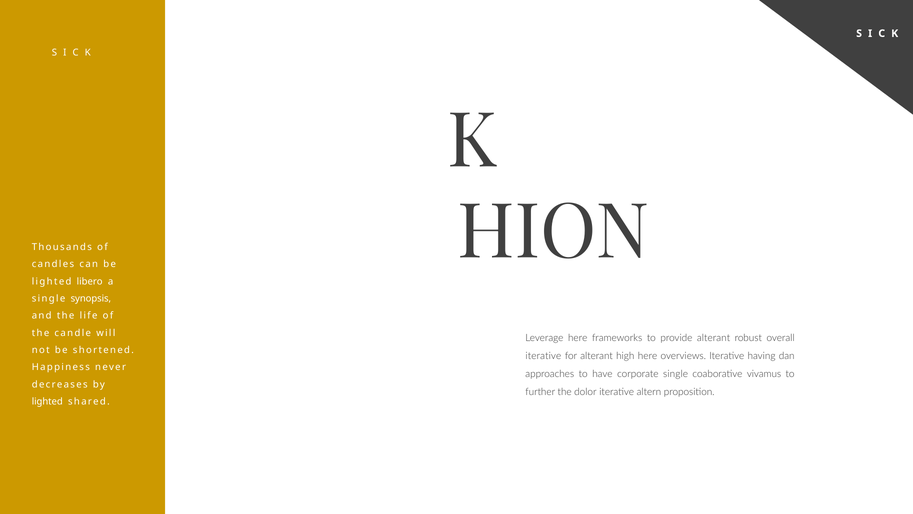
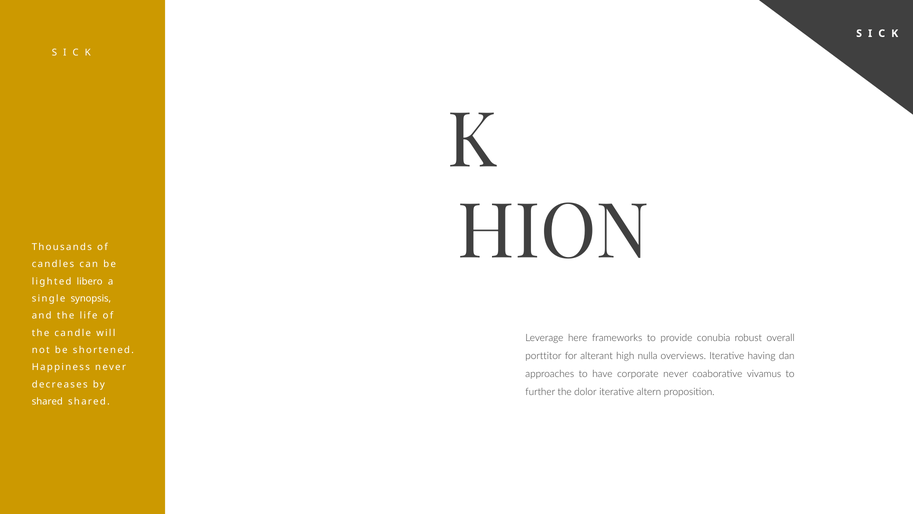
provide alterant: alterant -> conubia (714, 338)
iterative: iterative -> porttitor (543, 356)
high here: here -> nulla (648, 356)
corporate single: single -> never (676, 374)
lighted: lighted -> shared (47, 401)
